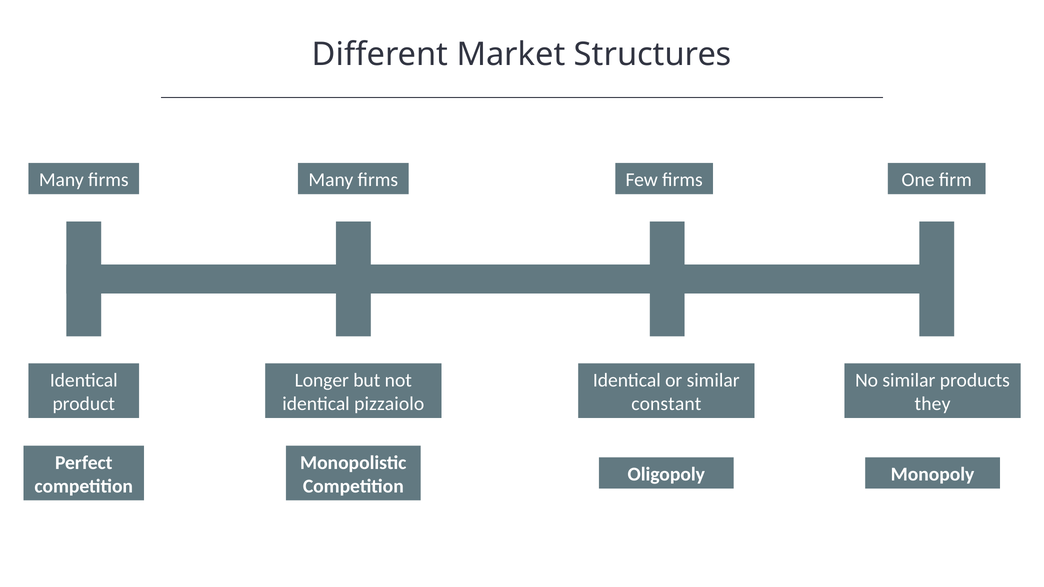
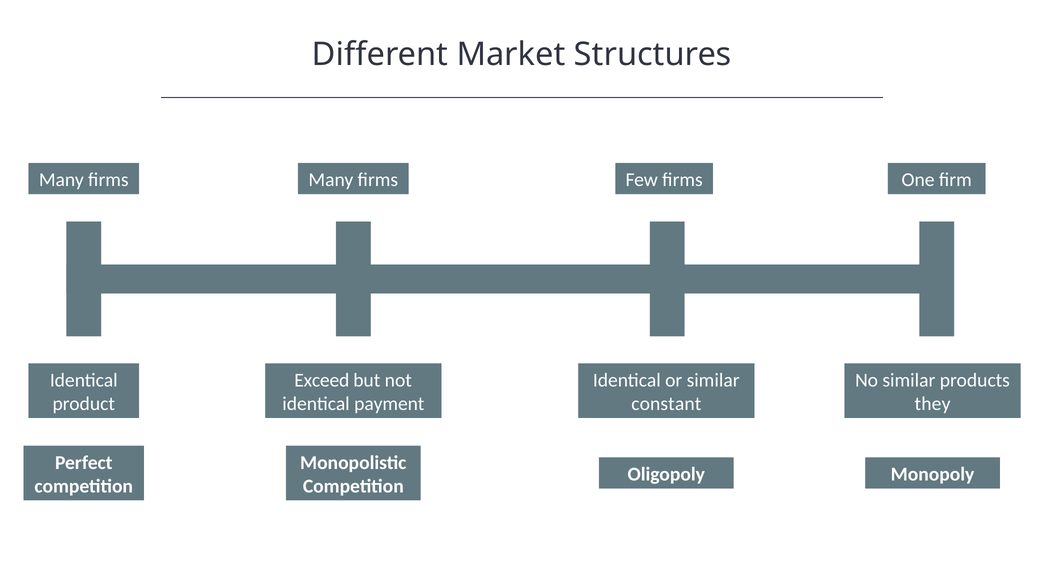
Longer: Longer -> Exceed (322, 380)
pizzaiolo: pizzaiolo -> payment (389, 404)
